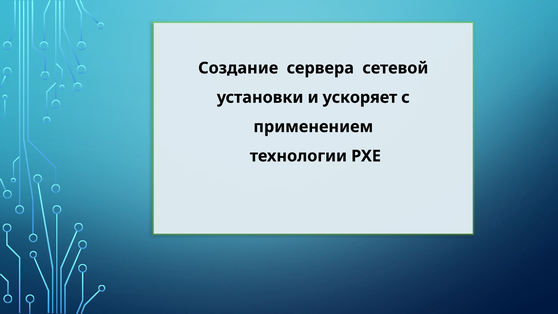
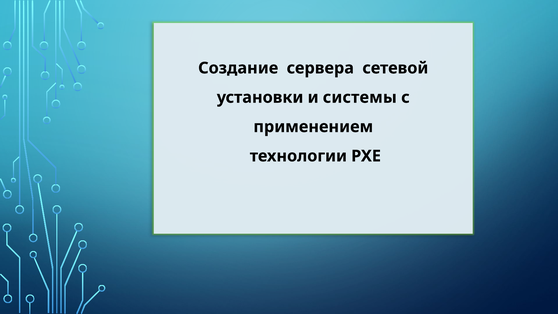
ускоряет: ускоряет -> системы (360, 97)
